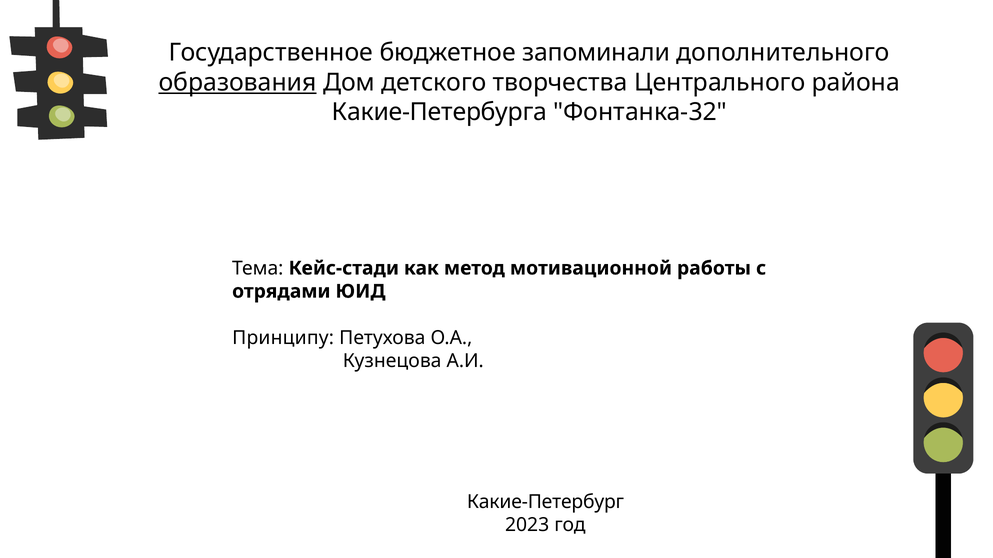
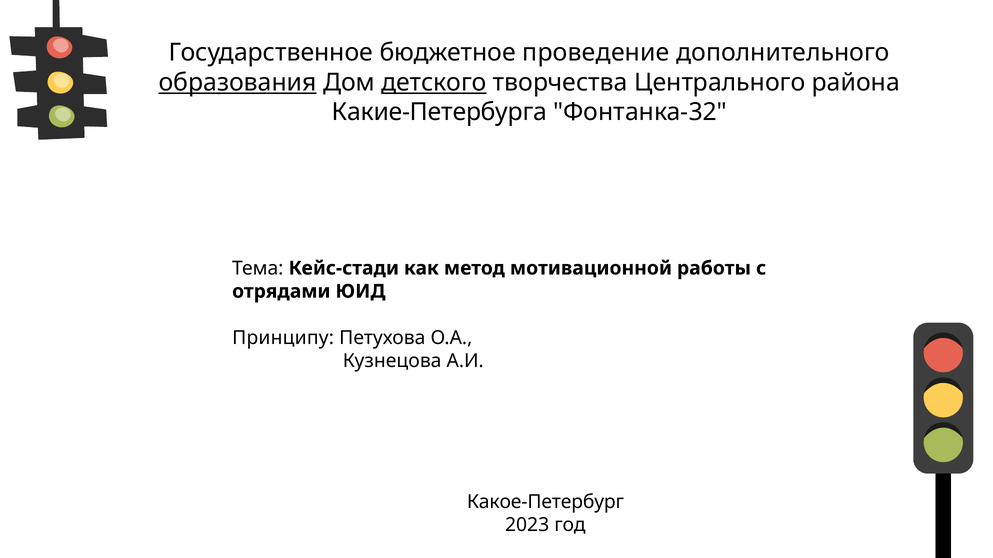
запоминали: запоминали -> проведение (596, 53)
детского underline: none -> present (434, 83)
Какие-Петербург: Какие-Петербург -> Какое-Петербург (545, 502)
